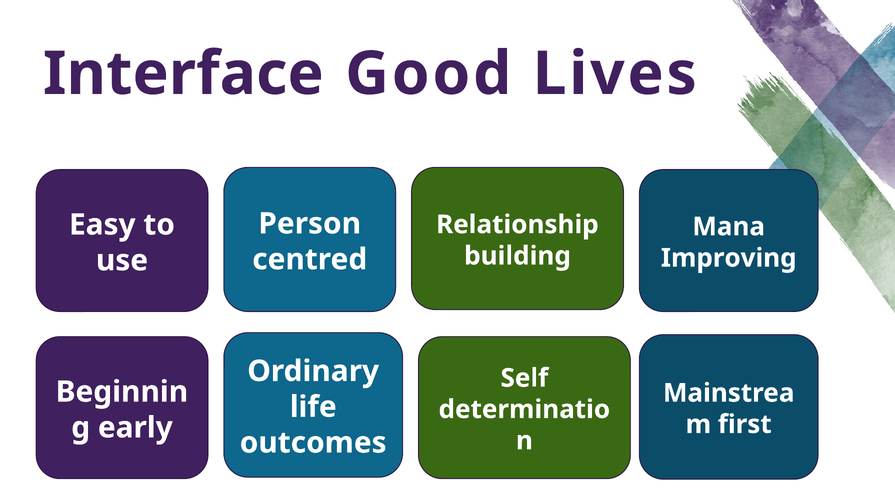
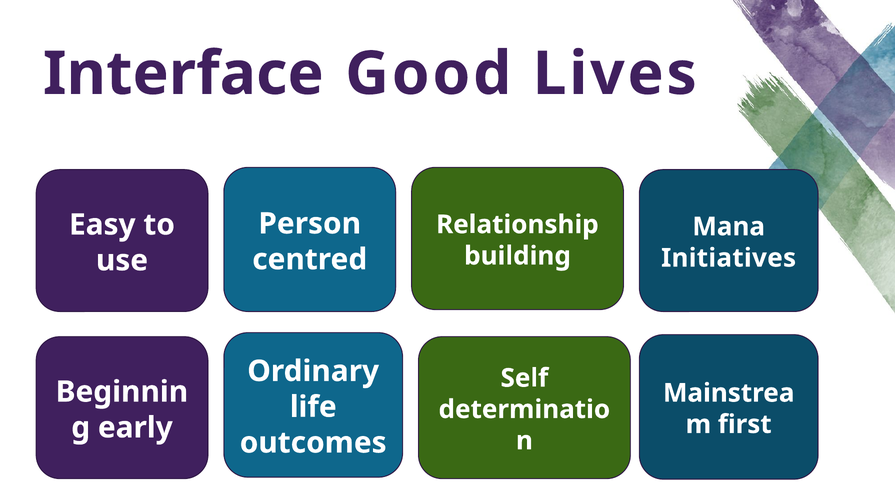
Improving: Improving -> Initiatives (729, 258)
